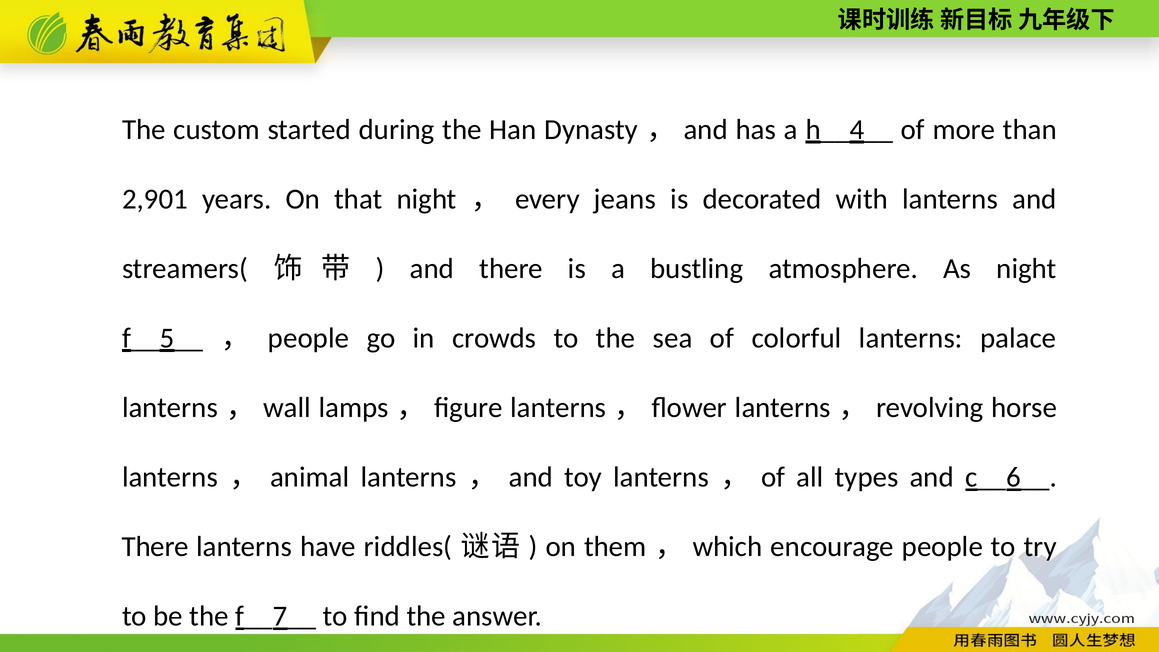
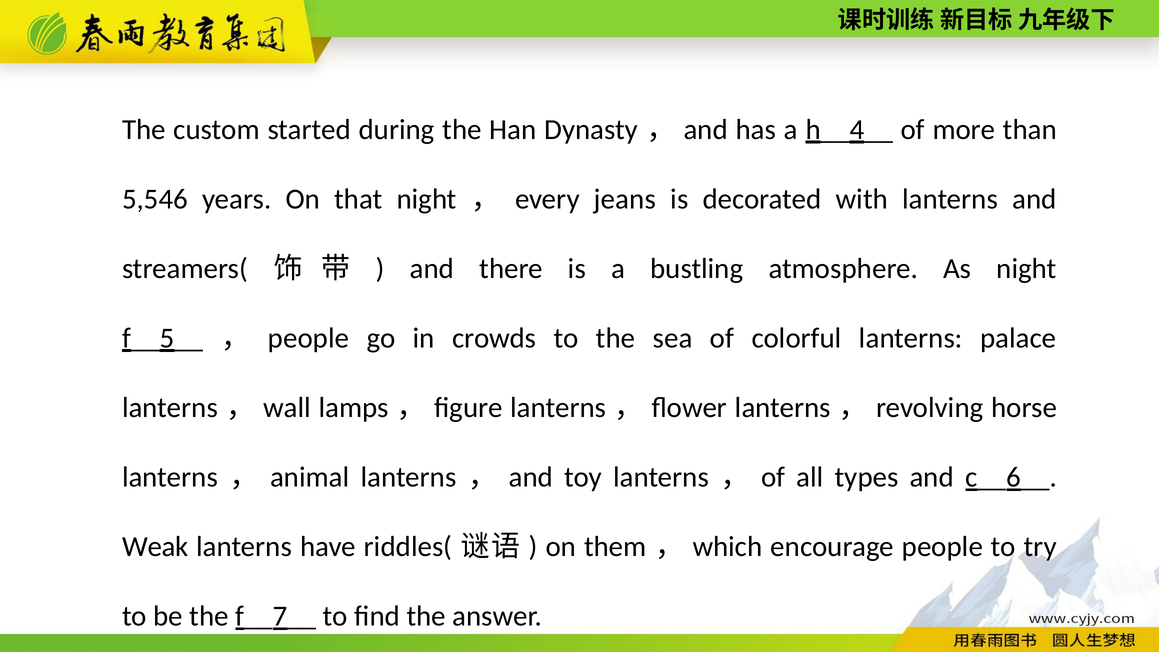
2,901: 2,901 -> 5,546 (155, 199)
There: There -> Weak (155, 547)
